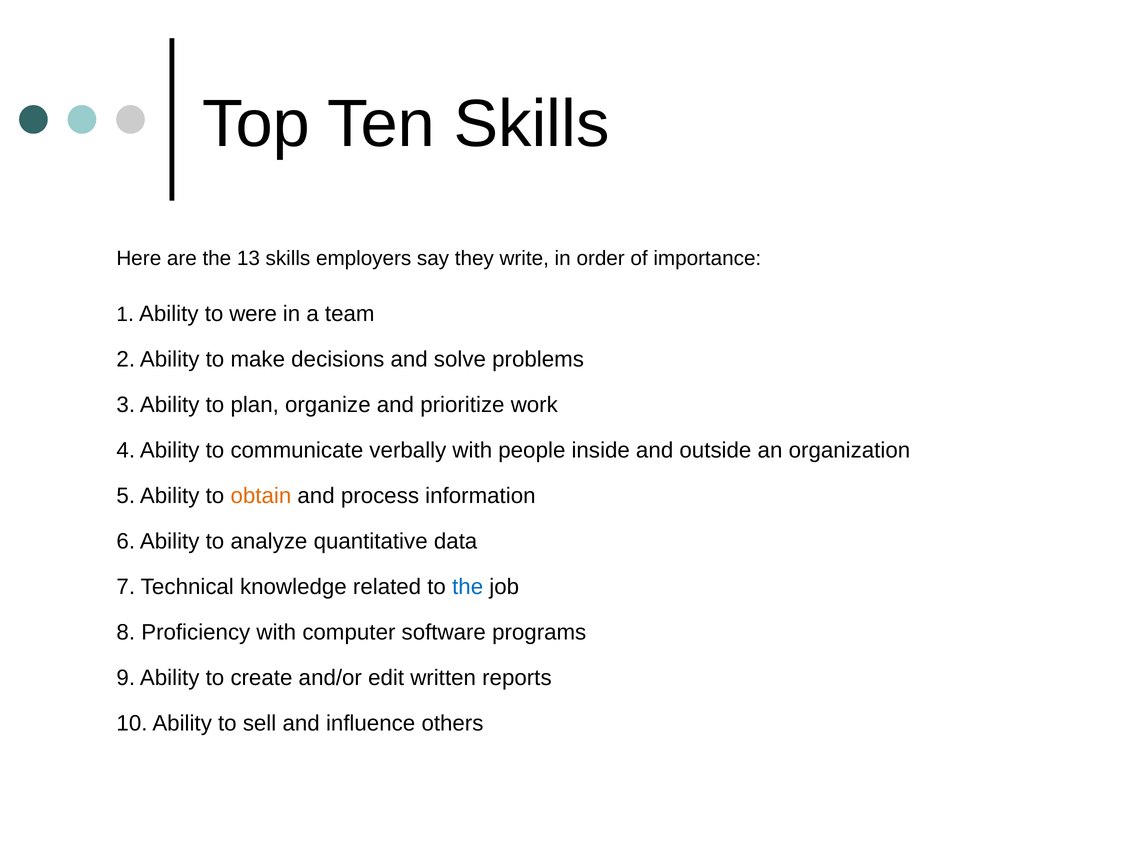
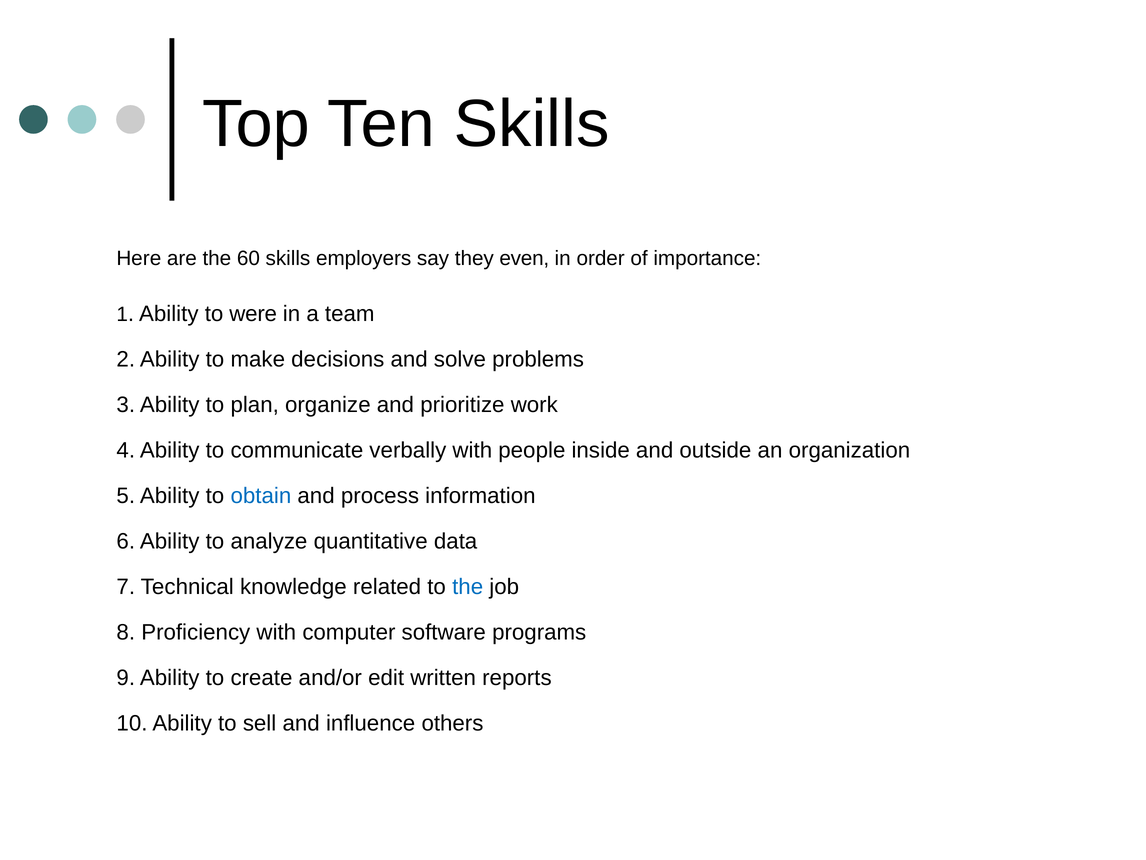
13: 13 -> 60 (248, 258)
write: write -> even (524, 258)
obtain colour: orange -> blue (261, 496)
